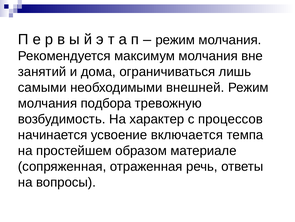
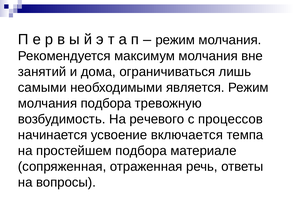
внешней: внешней -> является (195, 87)
характер: характер -> речевого (157, 119)
простейшем образом: образом -> подбора (141, 150)
